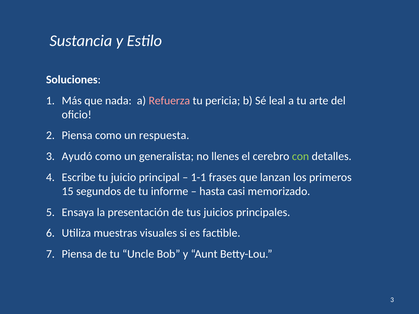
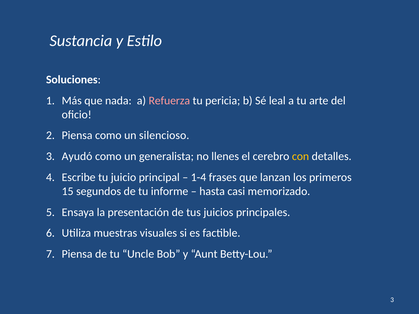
respuesta: respuesta -> silencioso (164, 136)
con colour: light green -> yellow (301, 157)
1-1: 1-1 -> 1-4 (198, 177)
